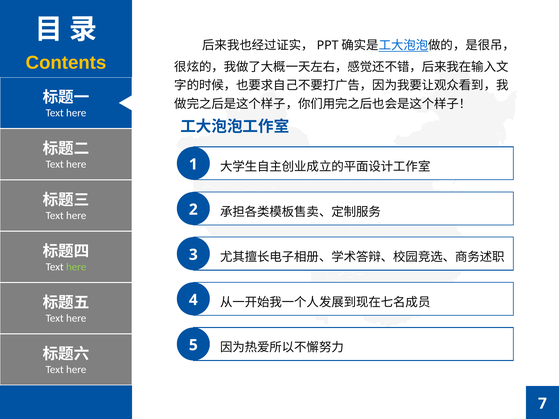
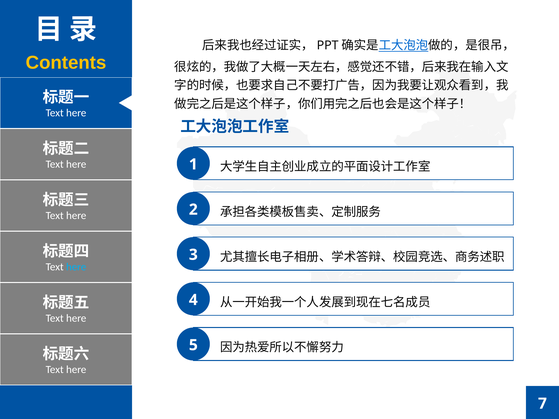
here colour: light green -> light blue (76, 267)
